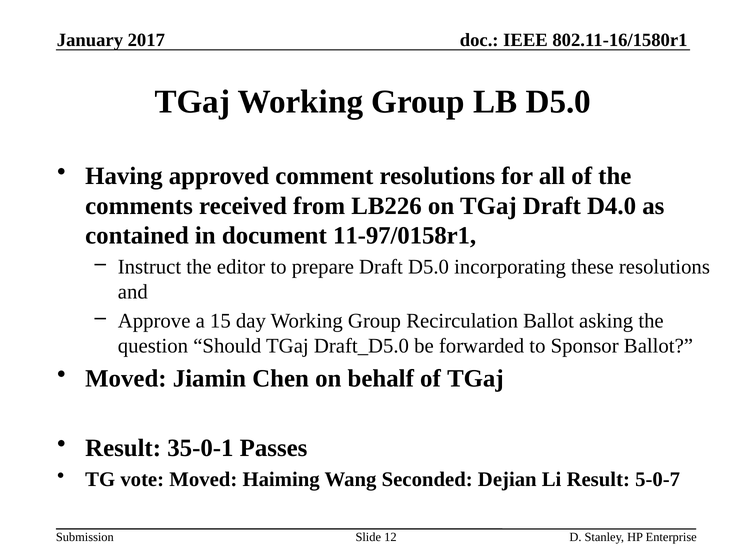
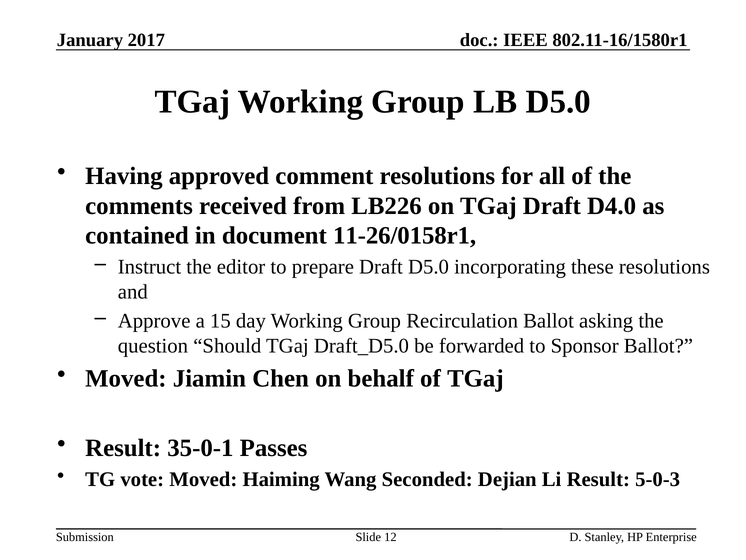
11-97/0158r1: 11-97/0158r1 -> 11-26/0158r1 (405, 236)
5-0-7: 5-0-7 -> 5-0-3 (658, 479)
